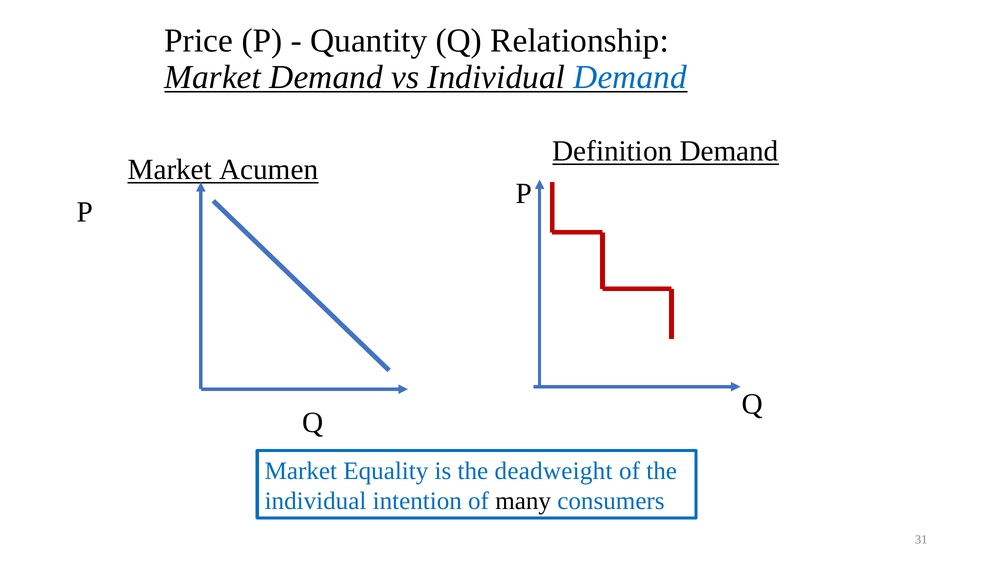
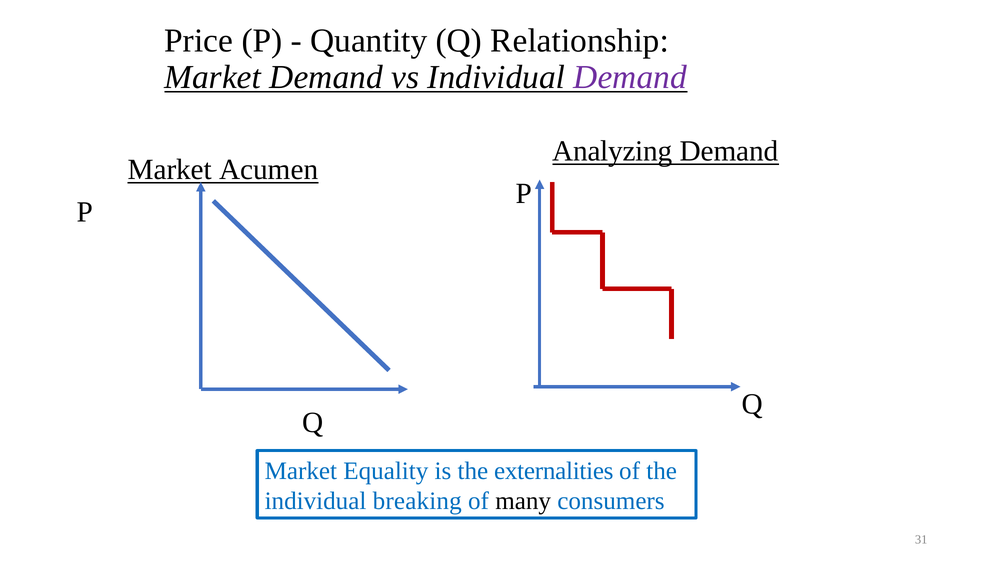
Demand colour: blue -> purple (630, 77)
Definition: Definition -> Analyzing (612, 151)
deadweight: deadweight -> externalities (554, 471)
intention: intention -> breaking (417, 501)
